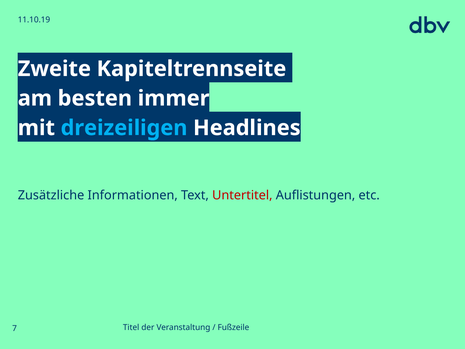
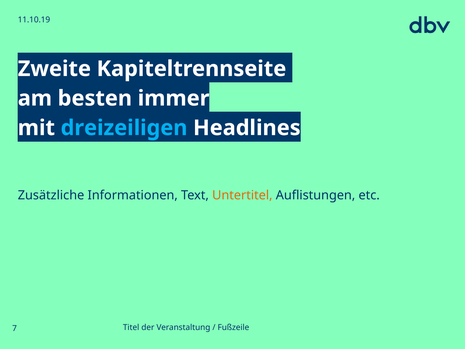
Untertitel colour: red -> orange (242, 195)
